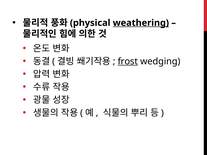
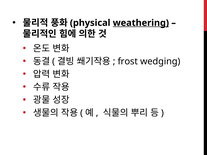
frost underline: present -> none (128, 61)
